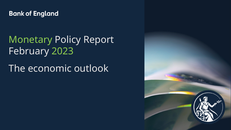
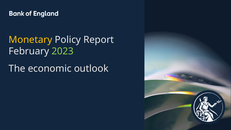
Monetary colour: light green -> yellow (30, 40)
